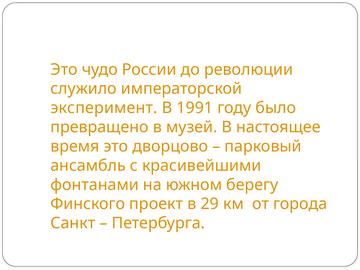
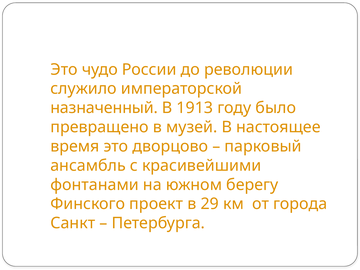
эксперимент: эксперимент -> назначенный (104, 108)
1991: 1991 -> 1913 (195, 108)
